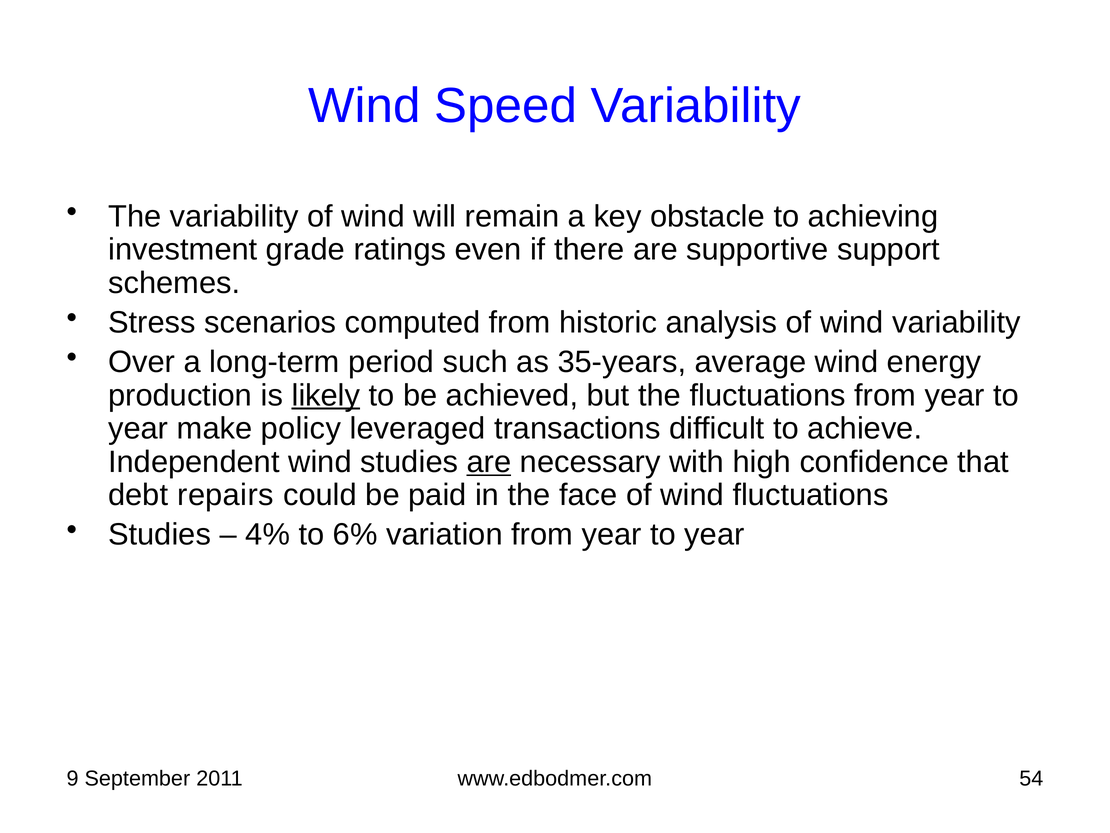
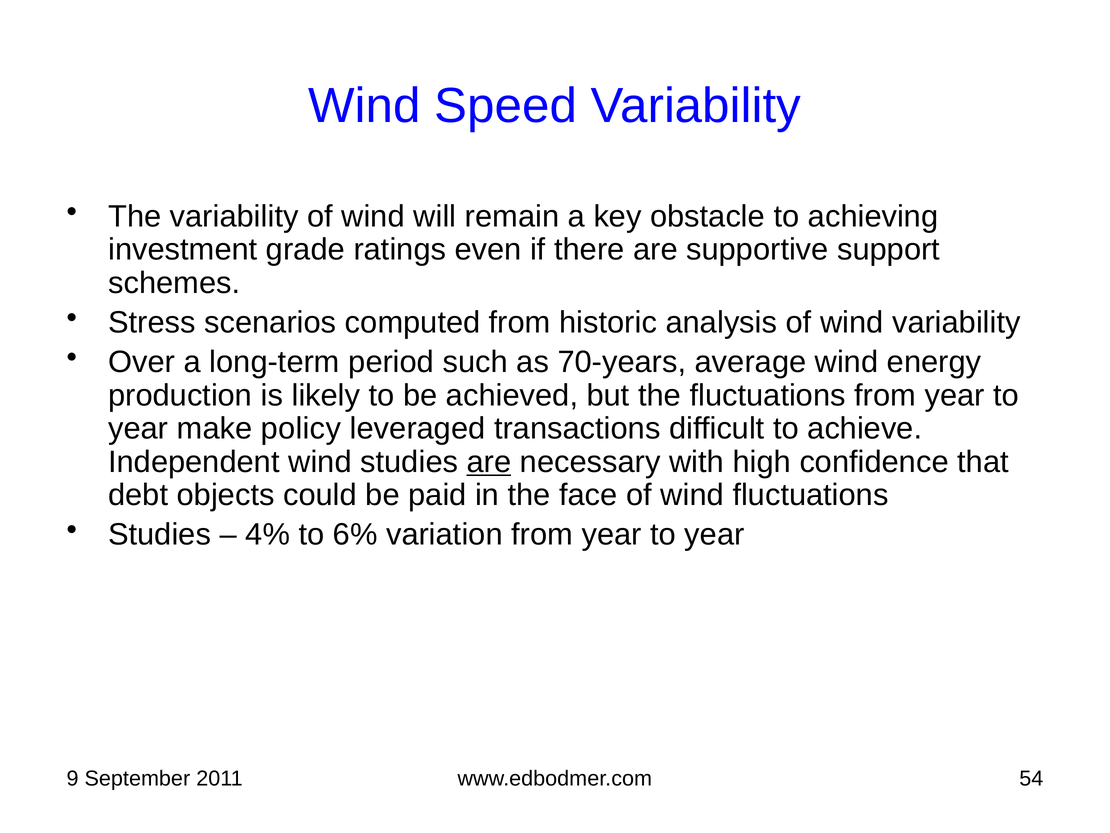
35-years: 35-years -> 70-years (622, 362)
likely underline: present -> none (326, 395)
repairs: repairs -> objects (226, 495)
